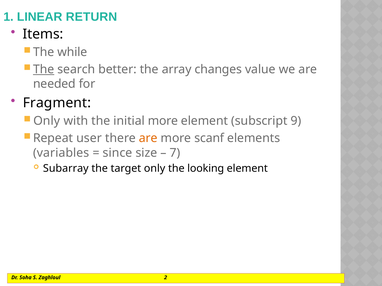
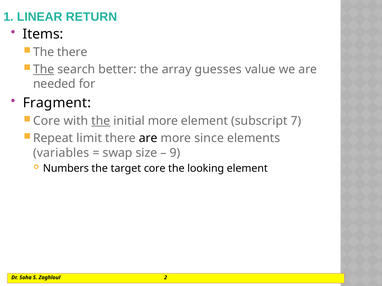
The while: while -> there (72, 52)
changes: changes -> guesses (218, 69)
Only: Only -> Core (47, 121)
the underline: none -> present (101, 121)
9: 9 -> 7 (296, 121)
user: user -> limit (89, 138)
are colour: orange -> black (148, 138)
scanf: scanf -> since (209, 138)
since: since -> swap (118, 153)
7: 7 -> 9 (175, 153)
Subarray: Subarray -> Numbers (66, 169)
target only: only -> core (155, 169)
